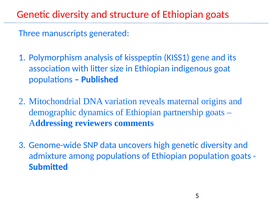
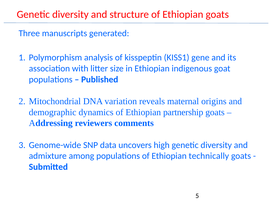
population: population -> technically (209, 156)
